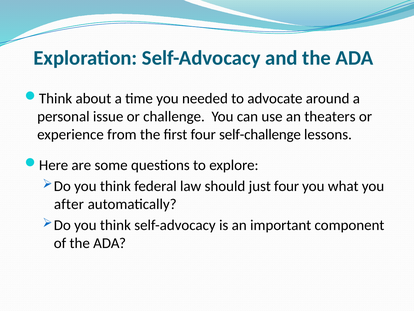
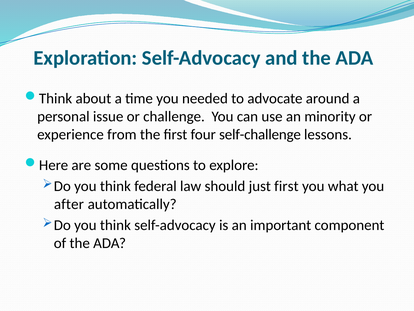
theaters: theaters -> minority (330, 116)
just four: four -> first (286, 186)
